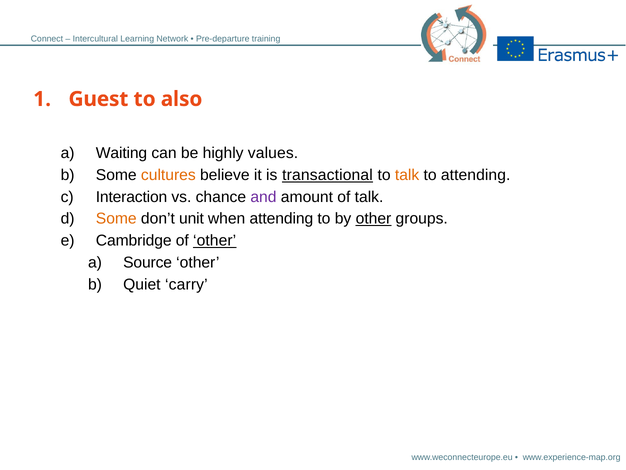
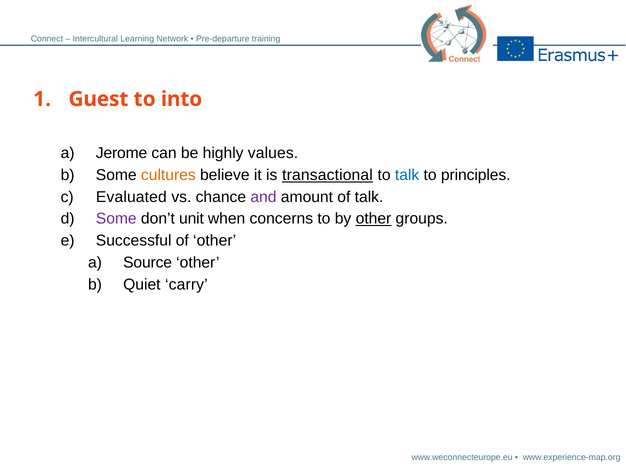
also: also -> into (182, 99)
Waiting: Waiting -> Jerome (122, 153)
talk colour: orange -> blue (407, 175)
to attending: attending -> principles (476, 175)
Interaction: Interaction -> Evaluated (131, 197)
Some colour: orange -> purple (116, 219)
when attending: attending -> concerns (281, 219)
Cambridge: Cambridge -> Successful (134, 241)
other underline: present -> none (215, 241)
